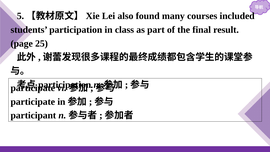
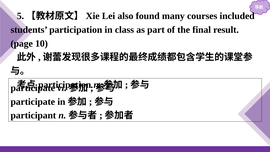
25: 25 -> 10 (42, 43)
